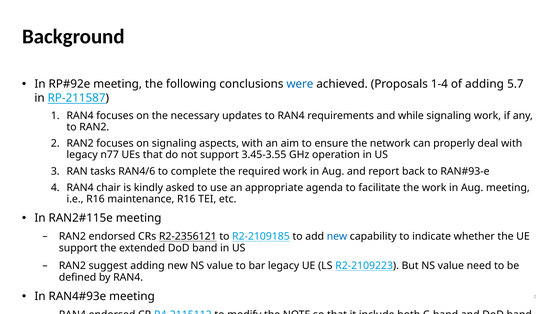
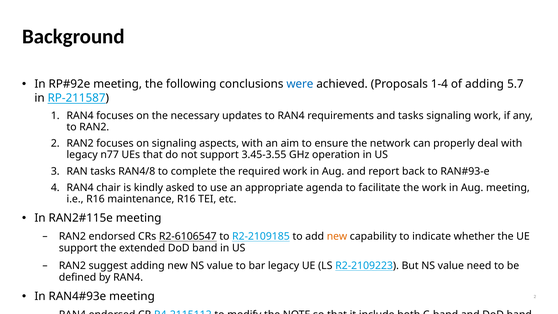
and while: while -> tasks (411, 116)
RAN4/6: RAN4/6 -> RAN4/8 (137, 171)
R2-2356121: R2-2356121 -> R2-6106547 (188, 236)
new colour: blue -> orange (337, 236)
